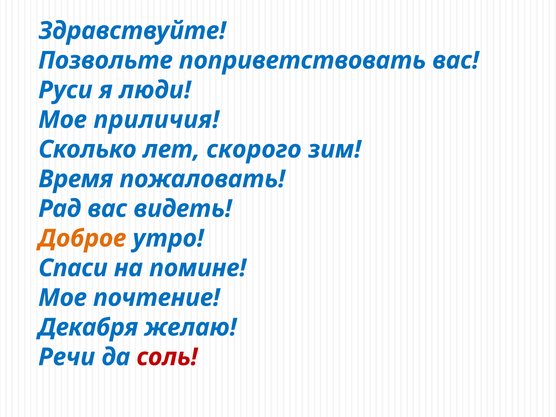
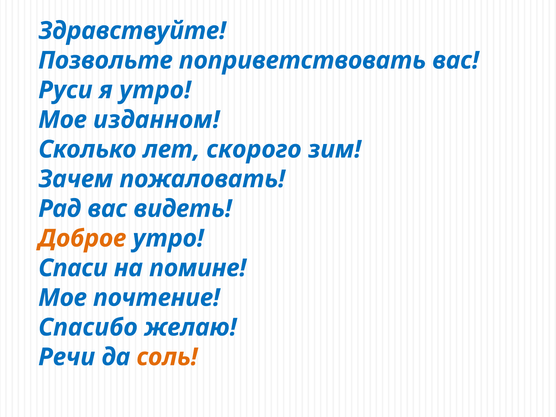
я люди: люди -> утро (155, 90)
приличия: приличия -> изданном (156, 120)
Время: Время -> Зачем (76, 179)
Декабря: Декабря -> Спасибо (88, 327)
соль colour: red -> orange (167, 357)
